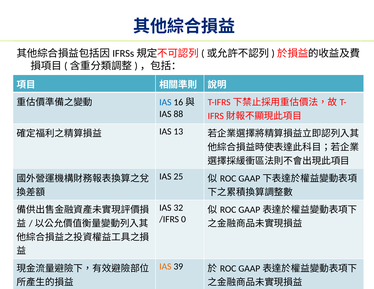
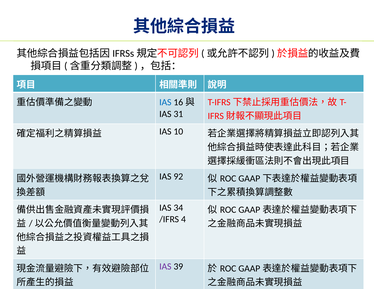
88: 88 -> 31 (178, 114)
13: 13 -> 10 (178, 132)
25: 25 -> 92 (178, 176)
32: 32 -> 34 (178, 208)
0: 0 -> 4 (184, 219)
IAS colour: orange -> purple (165, 267)
